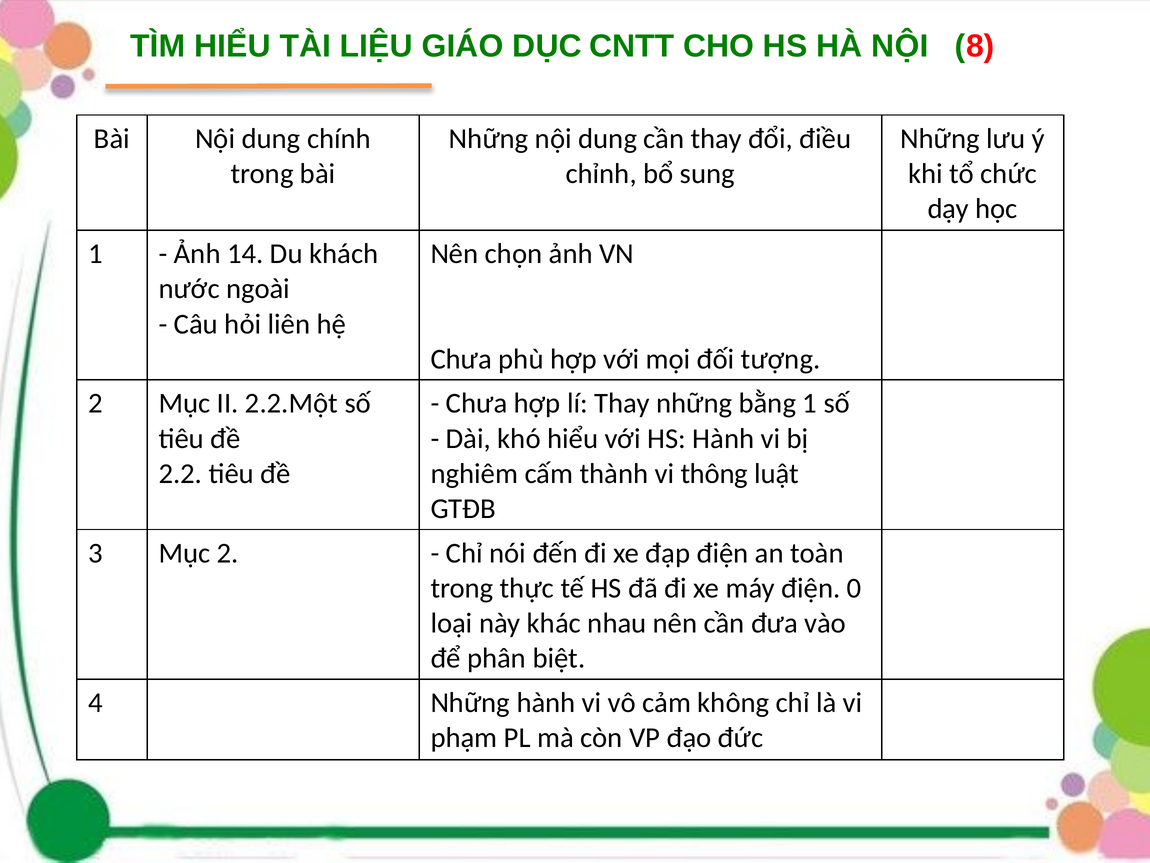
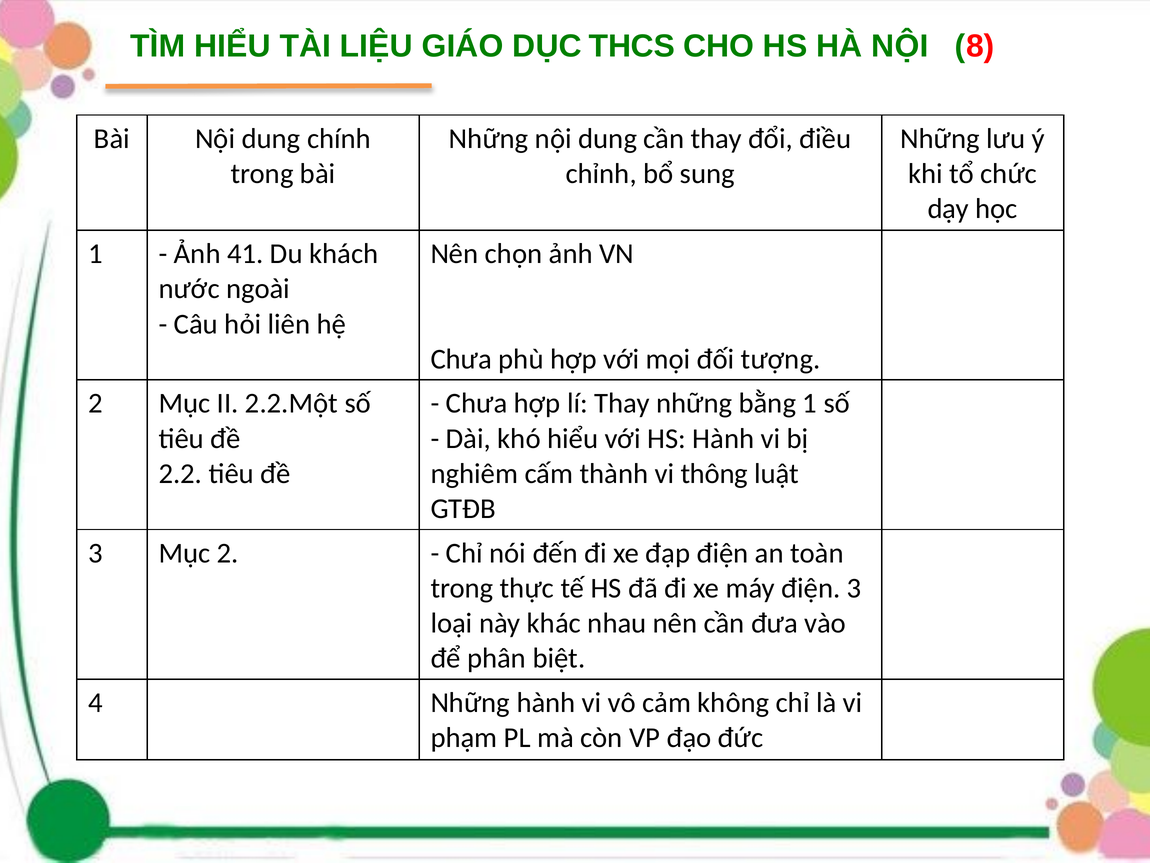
CNTT: CNTT -> THCS (632, 46)
14: 14 -> 41 (245, 254)
điện 0: 0 -> 3 (854, 588)
